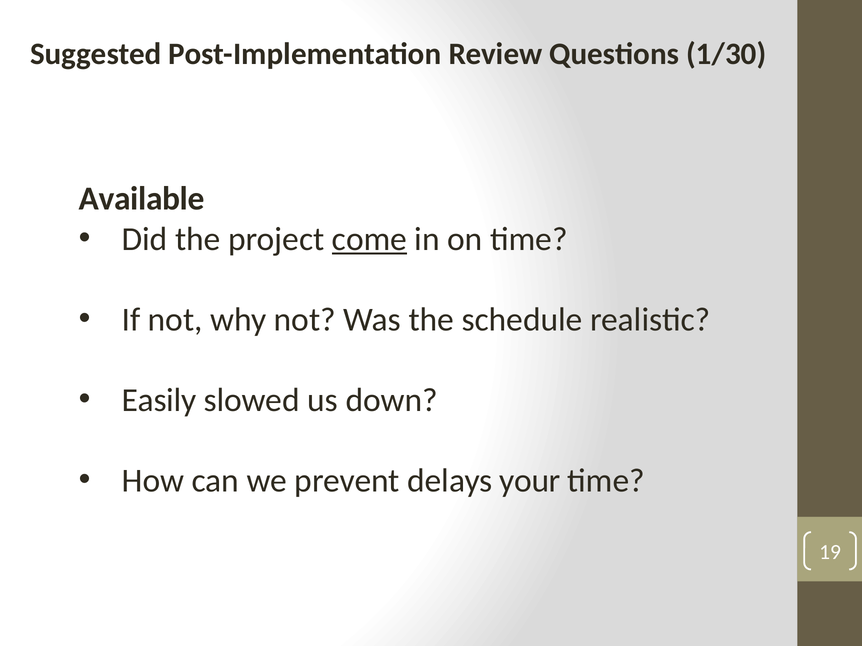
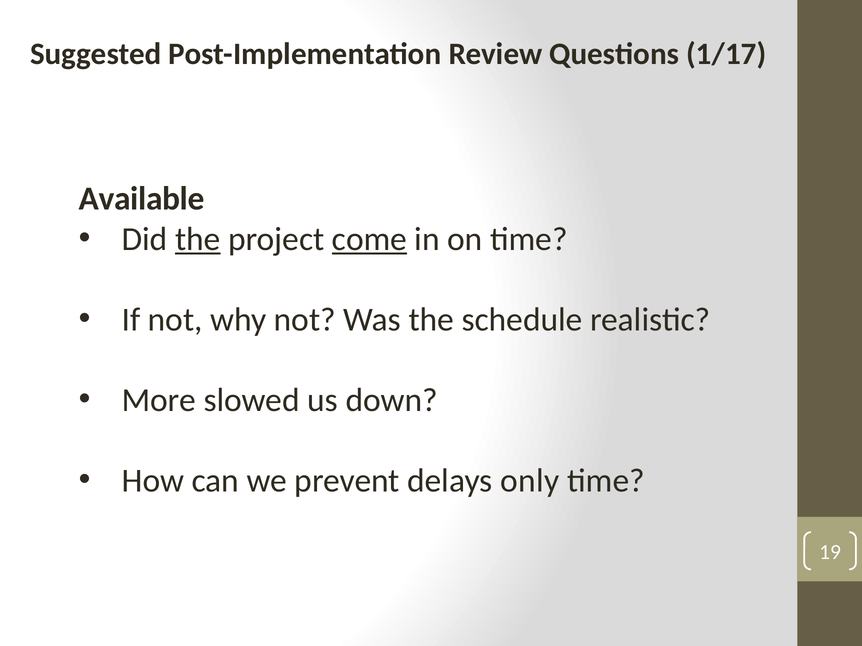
1/30: 1/30 -> 1/17 (726, 54)
the underline: none -> present (198, 239)
Easily: Easily -> More (159, 400)
your: your -> only (530, 481)
